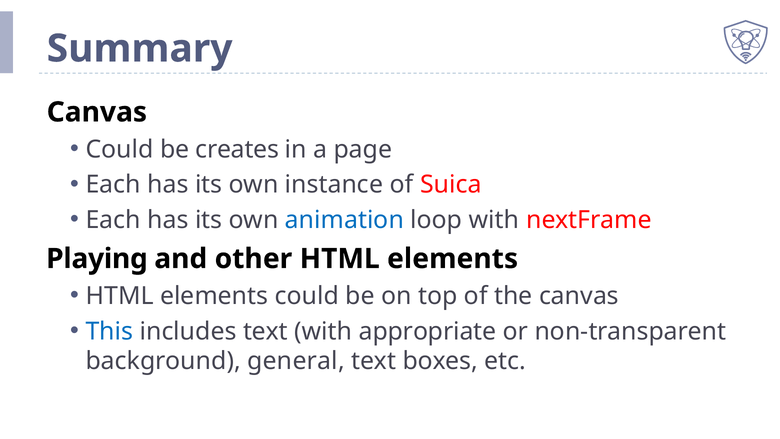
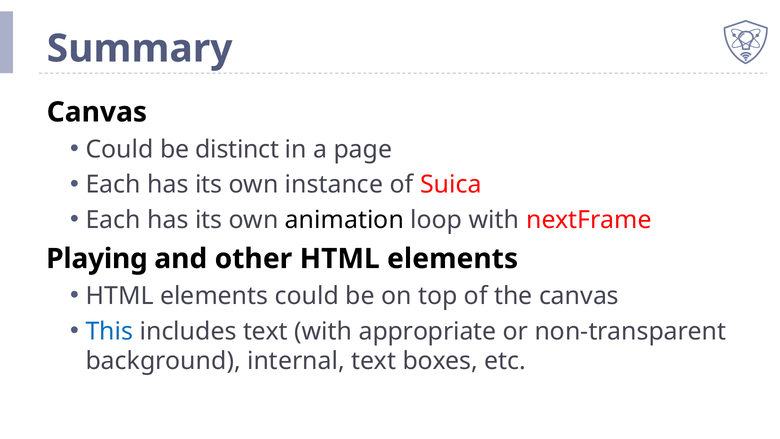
creates: creates -> distinct (237, 149)
animation colour: blue -> black (344, 220)
general: general -> internal (296, 361)
